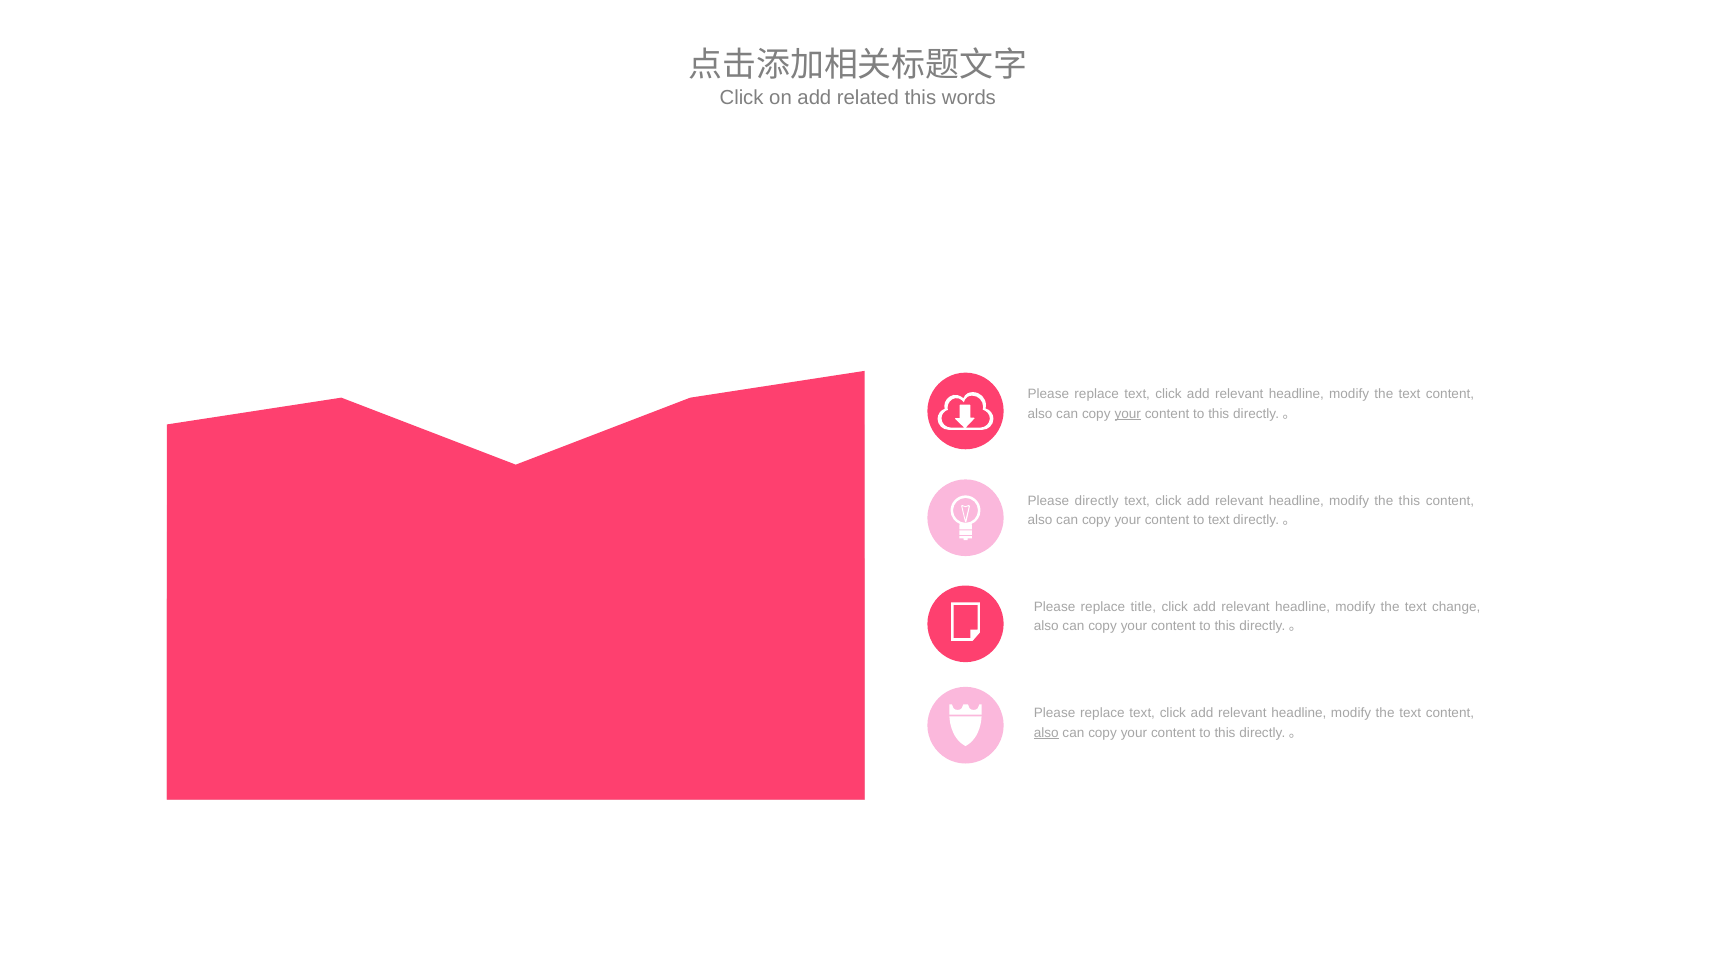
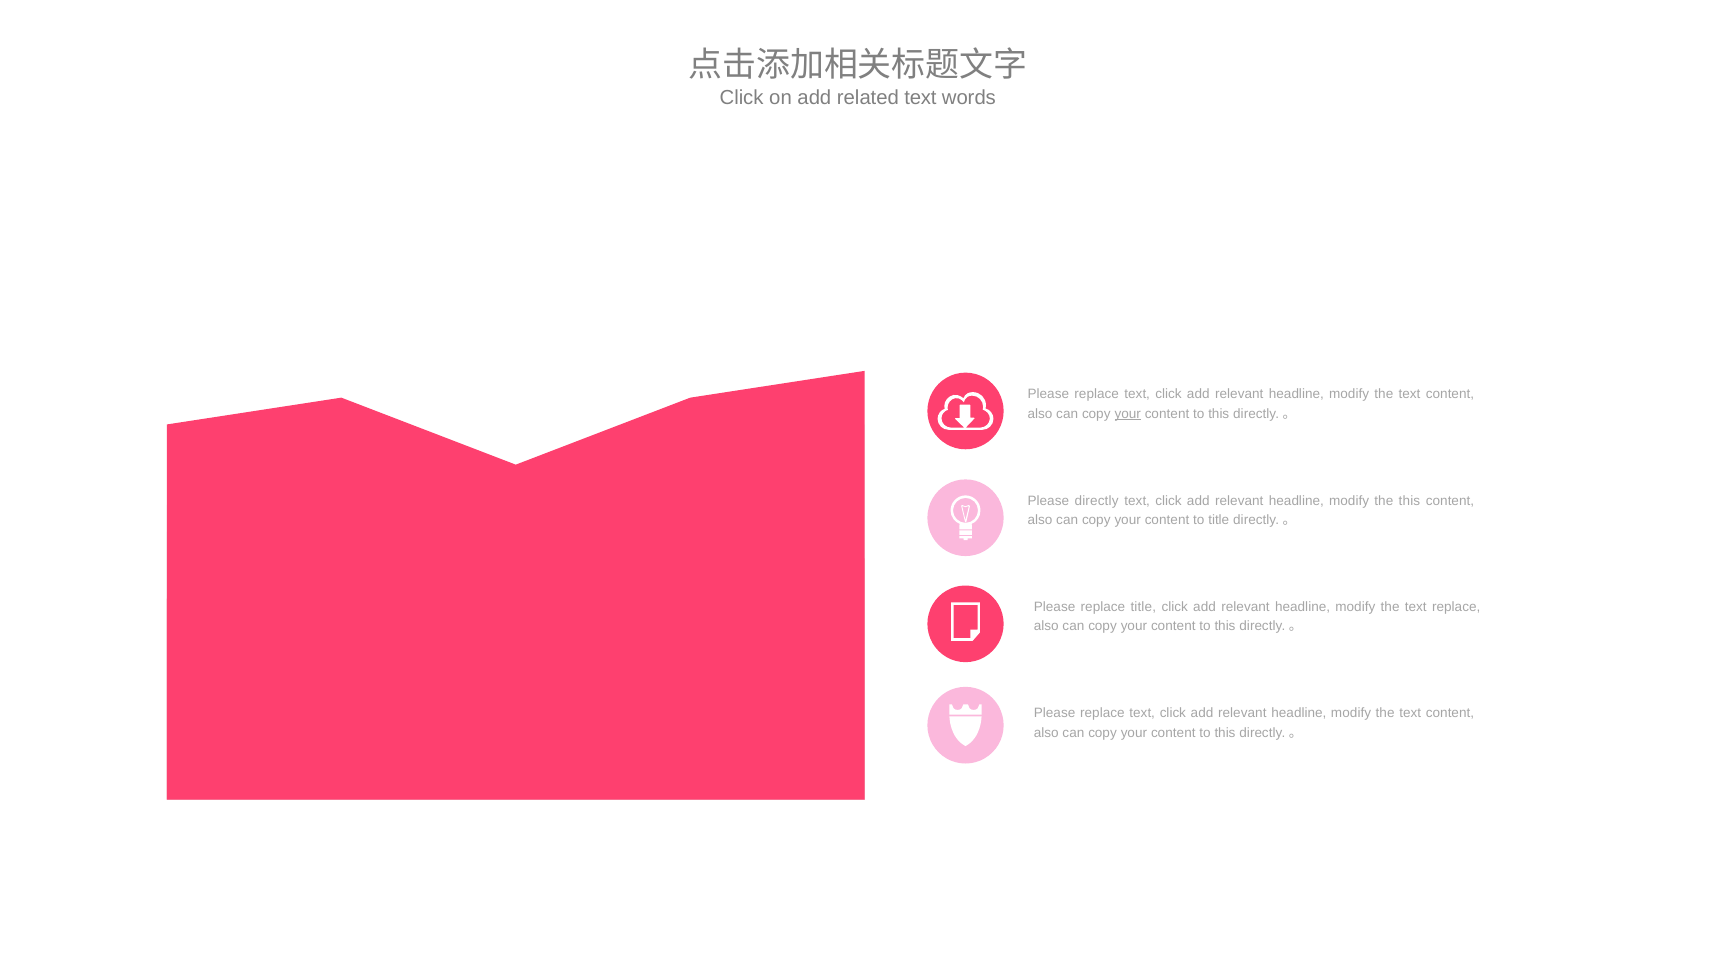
related this: this -> text (920, 98)
to text: text -> title (1219, 520)
text change: change -> replace (1456, 607)
also underline: present -> none (1046, 733)
